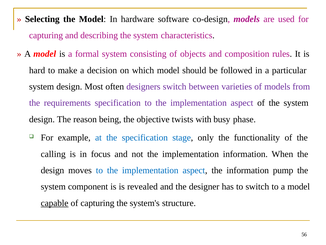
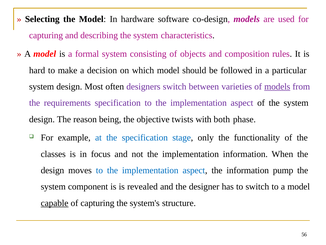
models underline: none -> present (277, 86)
busy: busy -> both (222, 119)
calling: calling -> classes (53, 154)
